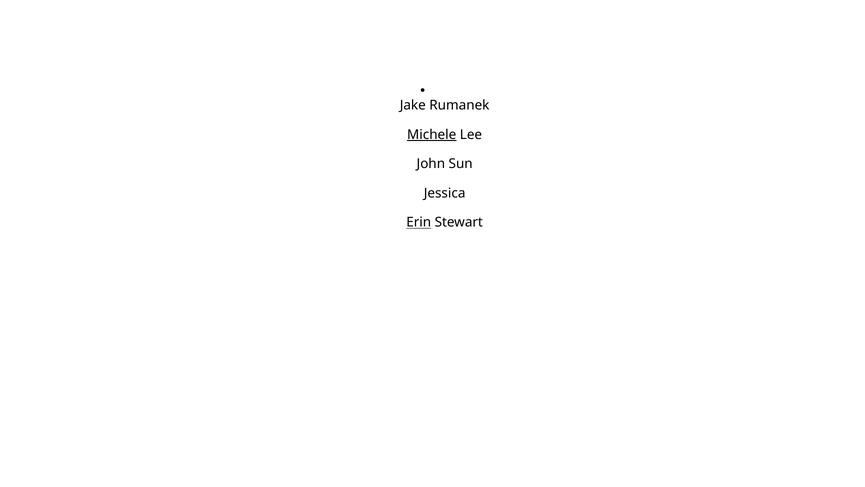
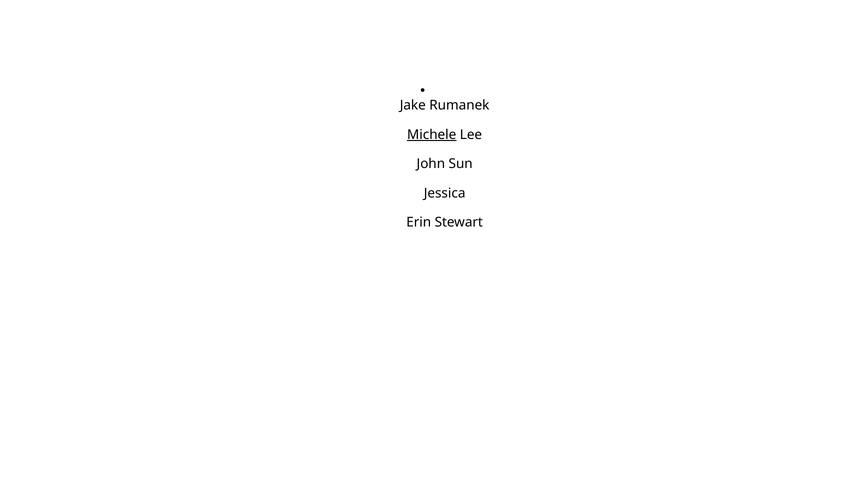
Erin underline: present -> none (419, 222)
